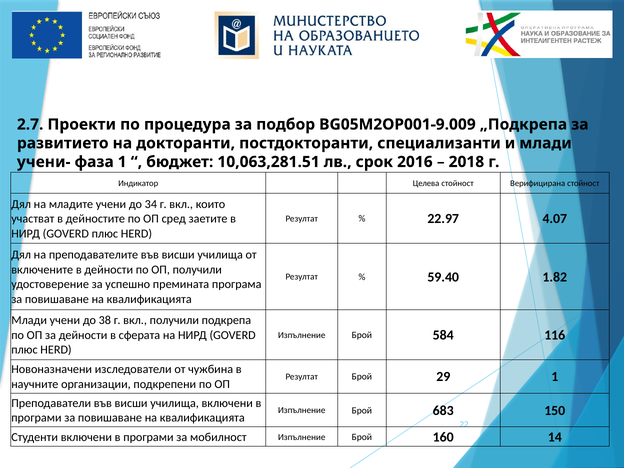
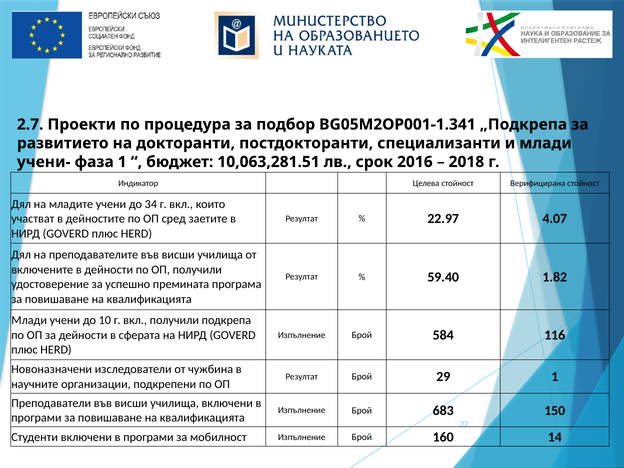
BG05M2ОP001-9.009: BG05M2ОP001-9.009 -> BG05M2ОP001-1.341 (397, 124)
38: 38 -> 10 (105, 320)
